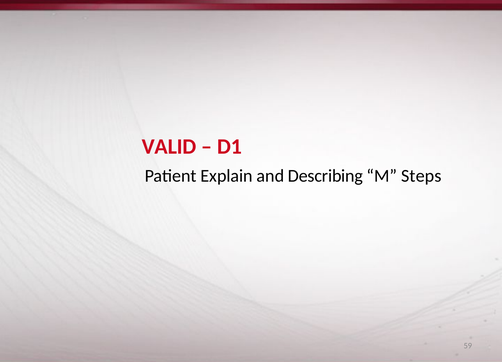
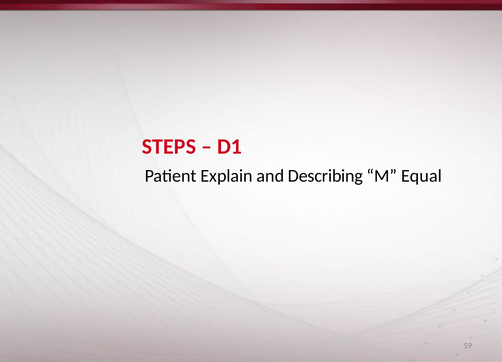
VALID: VALID -> STEPS (169, 147)
Steps: Steps -> Equal (422, 176)
